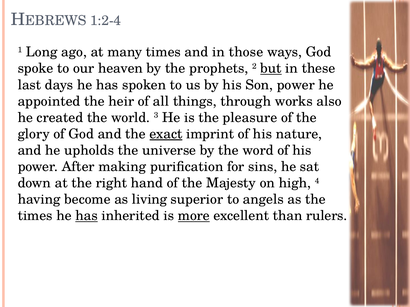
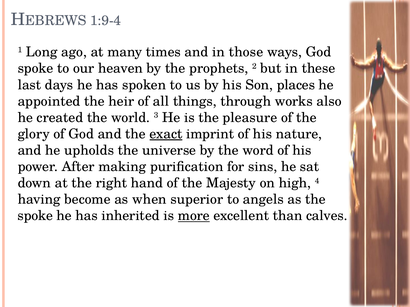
1:2-4: 1:2-4 -> 1:9-4 (106, 21)
but underline: present -> none (271, 69)
Son power: power -> places (296, 85)
living: living -> when (149, 200)
times: times -> spoke (35, 216)
has underline: present -> none (87, 216)
rulers: rulers -> calves (327, 216)
